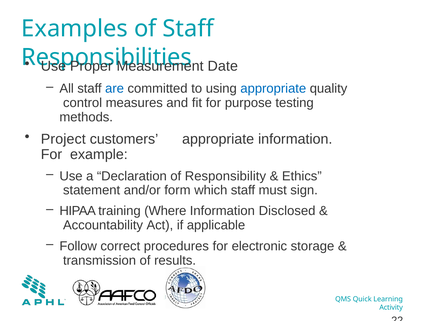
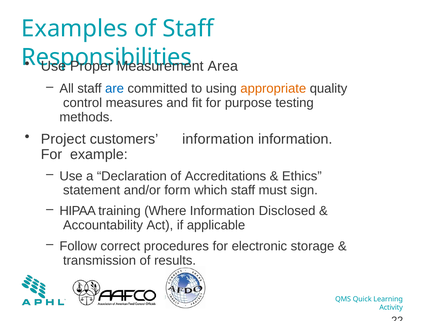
Date: Date -> Area (223, 66)
appropriate colour: blue -> orange (273, 88)
customers appropriate: appropriate -> information (218, 139)
Responsibility: Responsibility -> Accreditations (225, 176)
